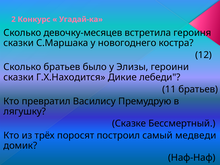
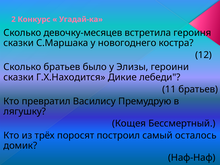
Сказке: Сказке -> Кощея (129, 123)
медведи: медведи -> осталось (196, 135)
